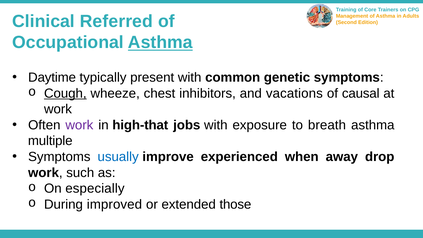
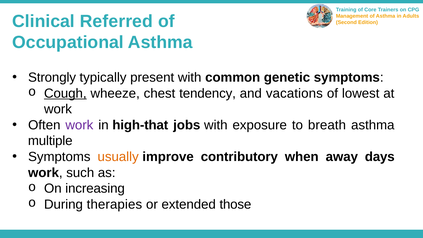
Asthma underline: present -> none (160, 42)
Daytime: Daytime -> Strongly (52, 77)
inhibitors: inhibitors -> tendency (208, 93)
causal: causal -> lowest (361, 93)
usually colour: blue -> orange (118, 157)
experienced: experienced -> contributory (239, 157)
drop: drop -> days (380, 157)
especially: especially -> increasing (95, 188)
improved: improved -> therapies (114, 204)
